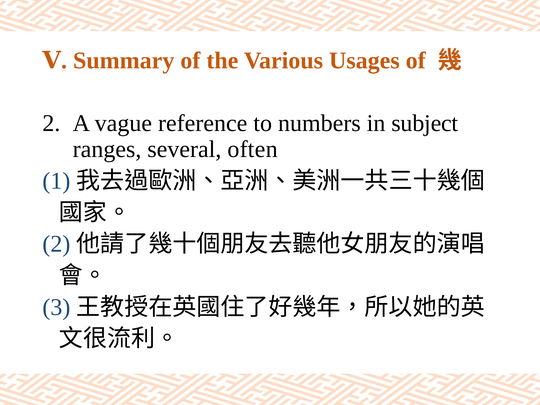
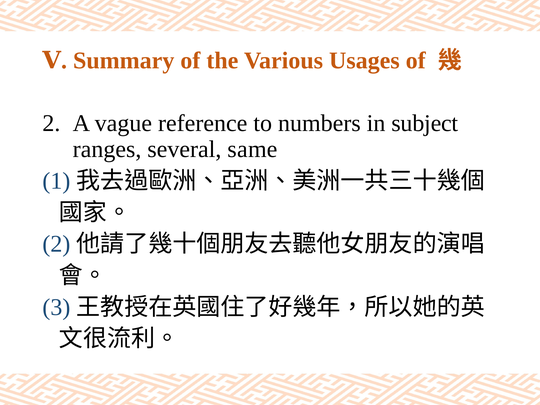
often: often -> same (253, 149)
